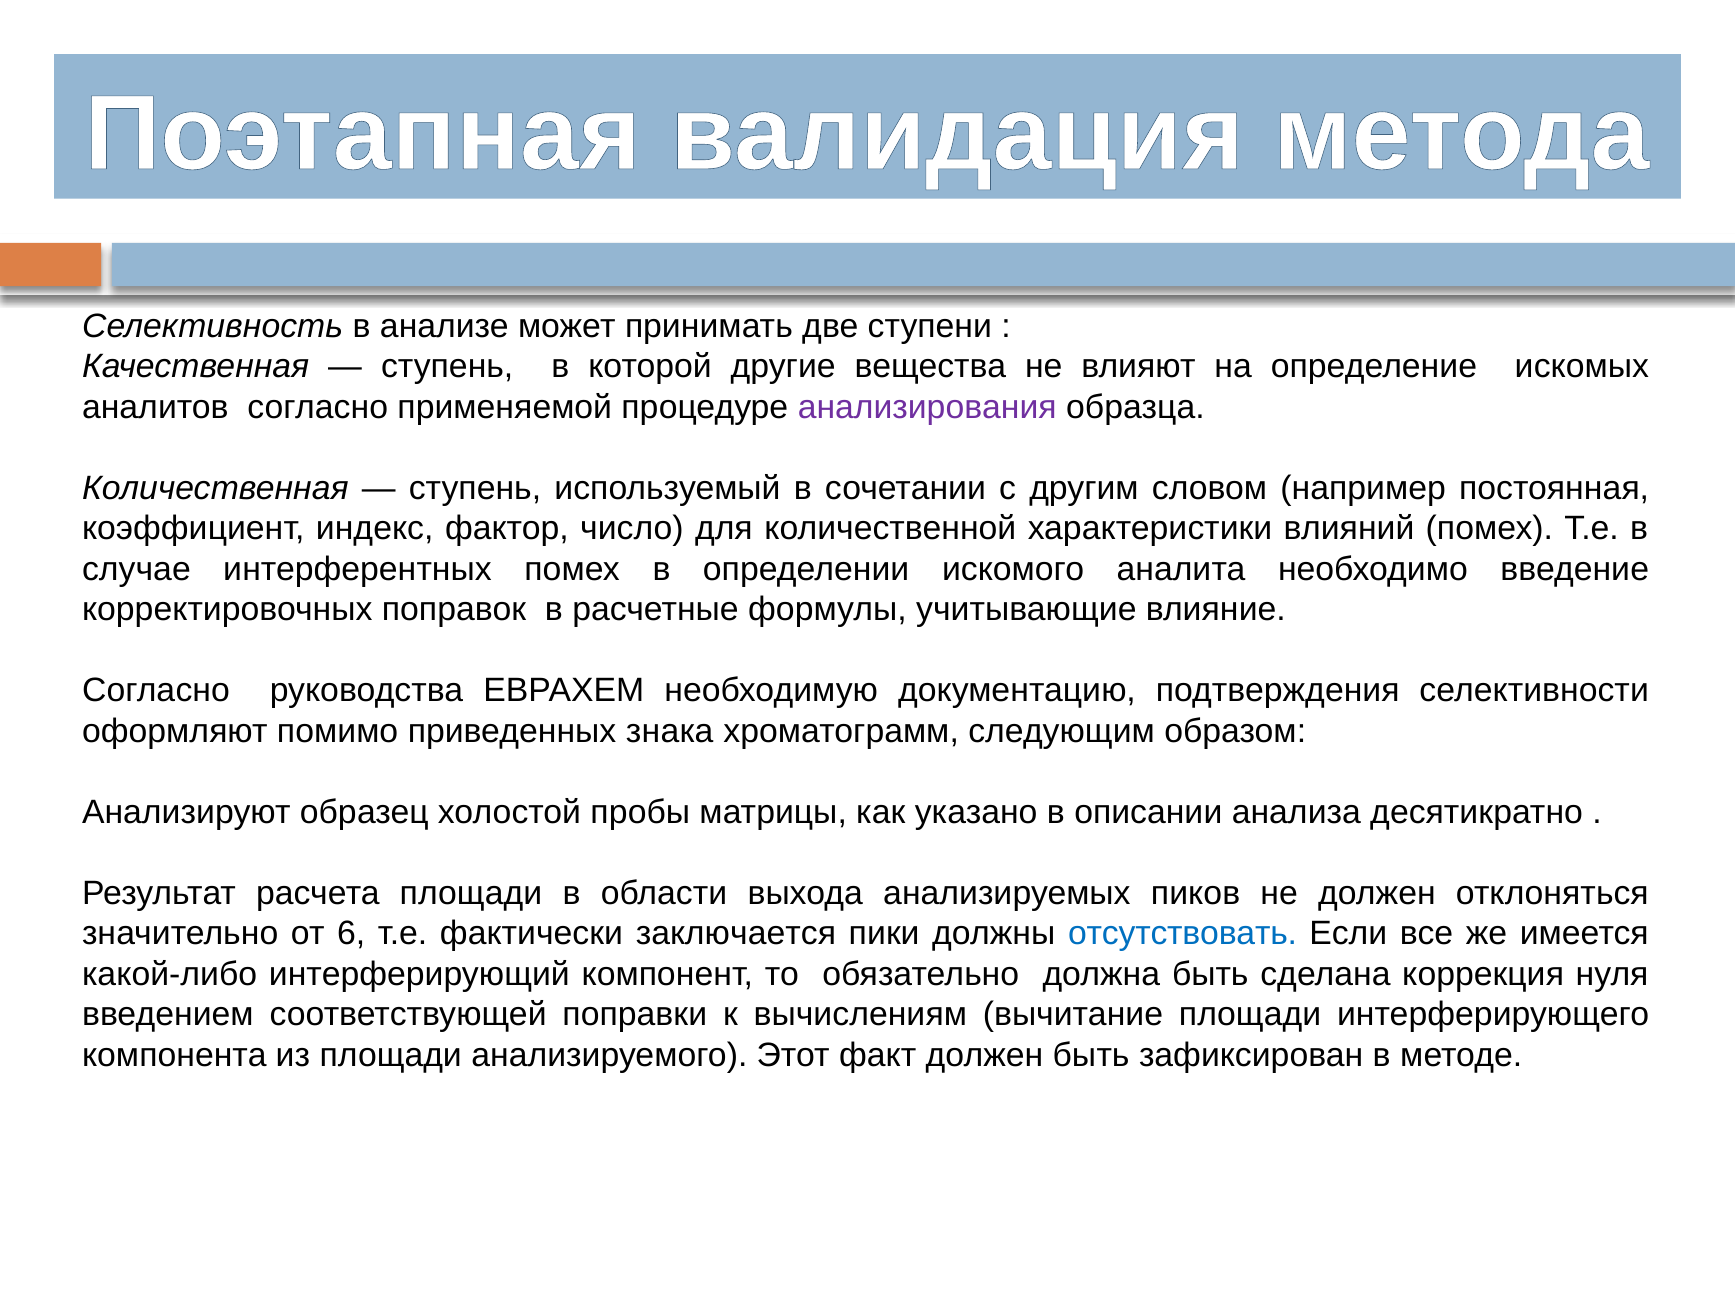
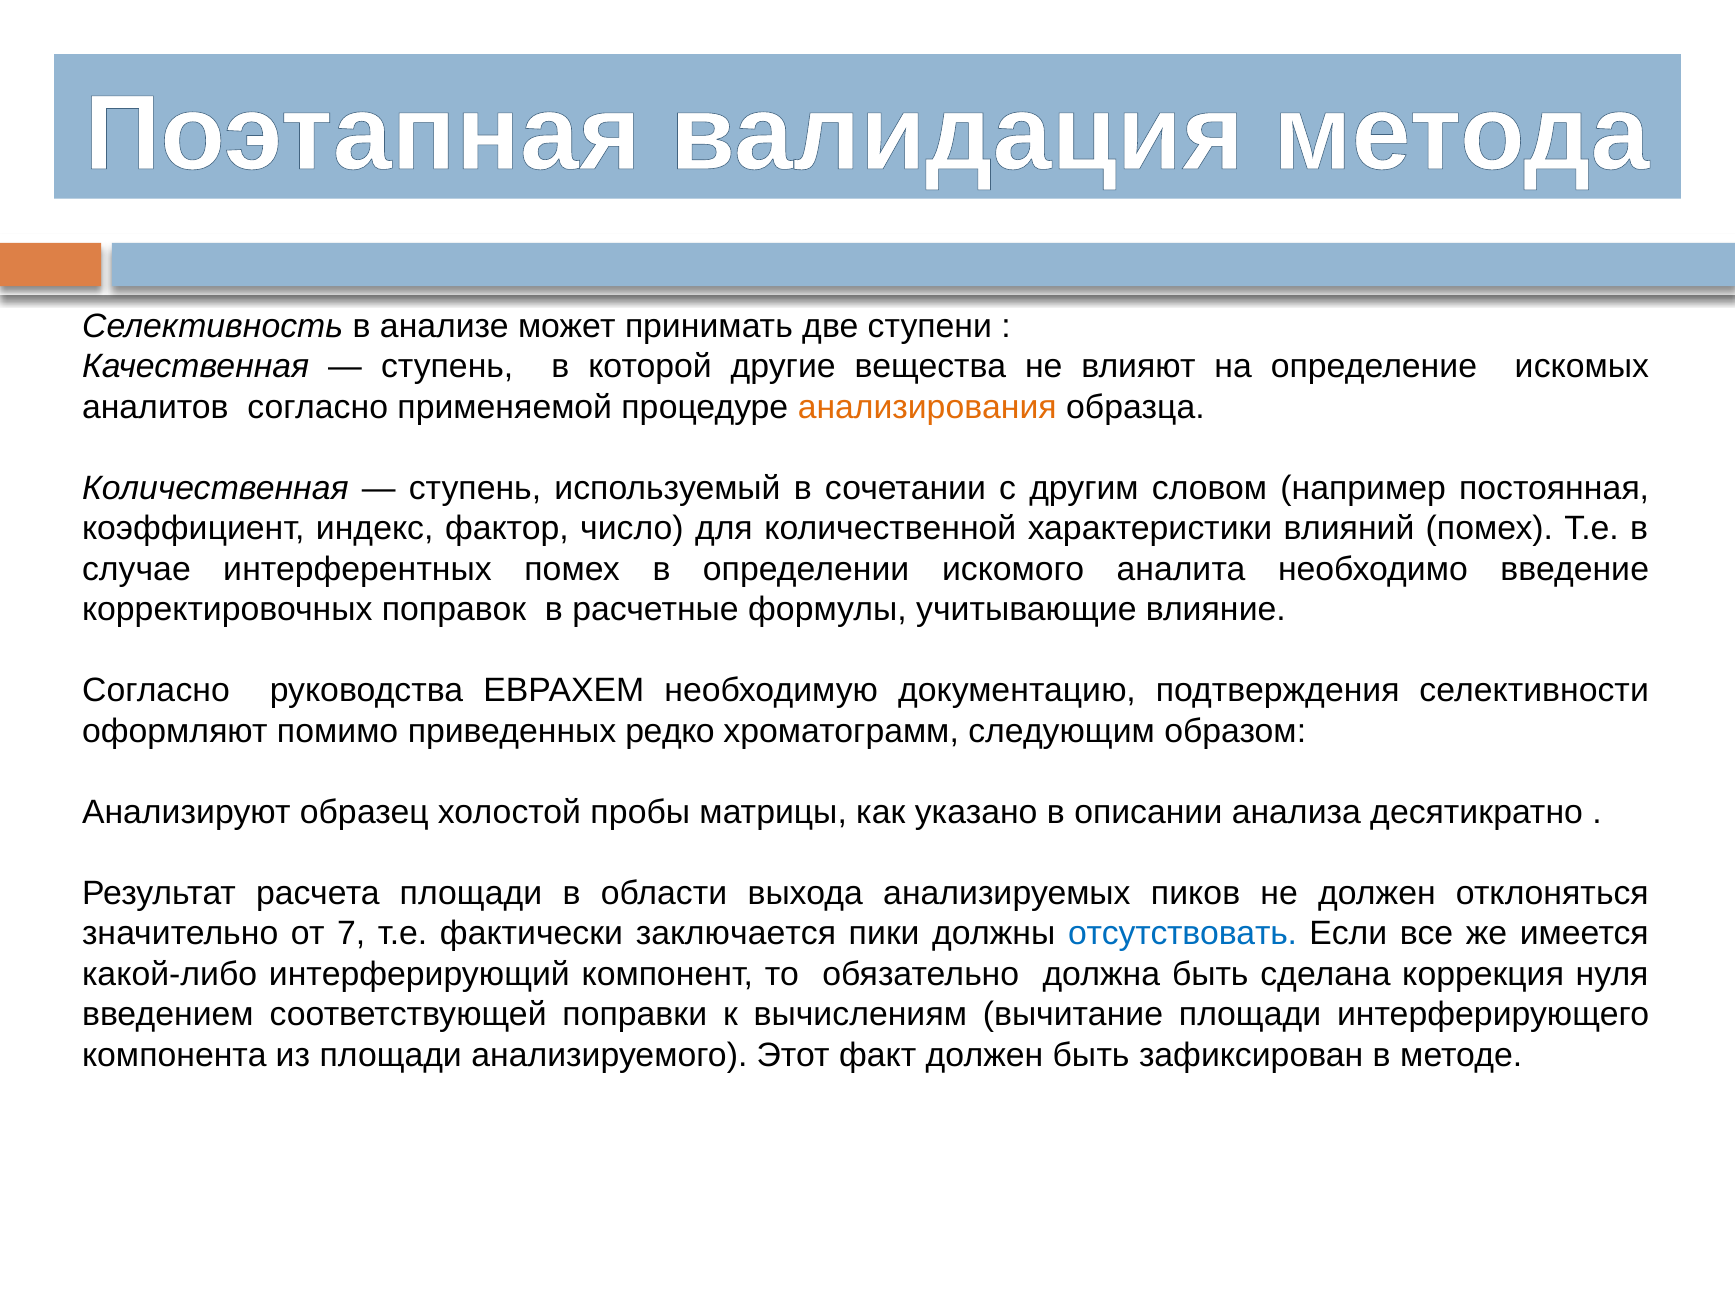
анализирования colour: purple -> orange (927, 407)
знака: знака -> редко (670, 731)
6: 6 -> 7 (351, 934)
